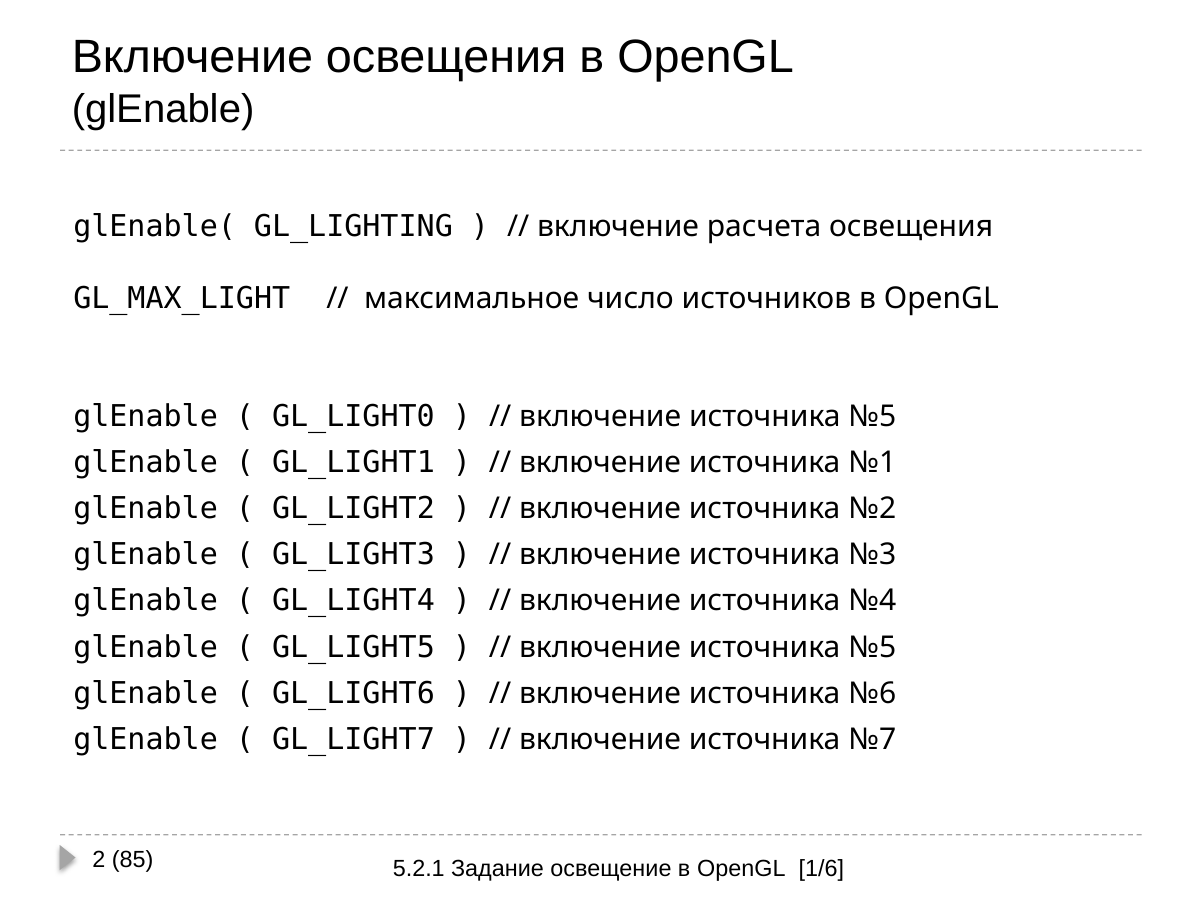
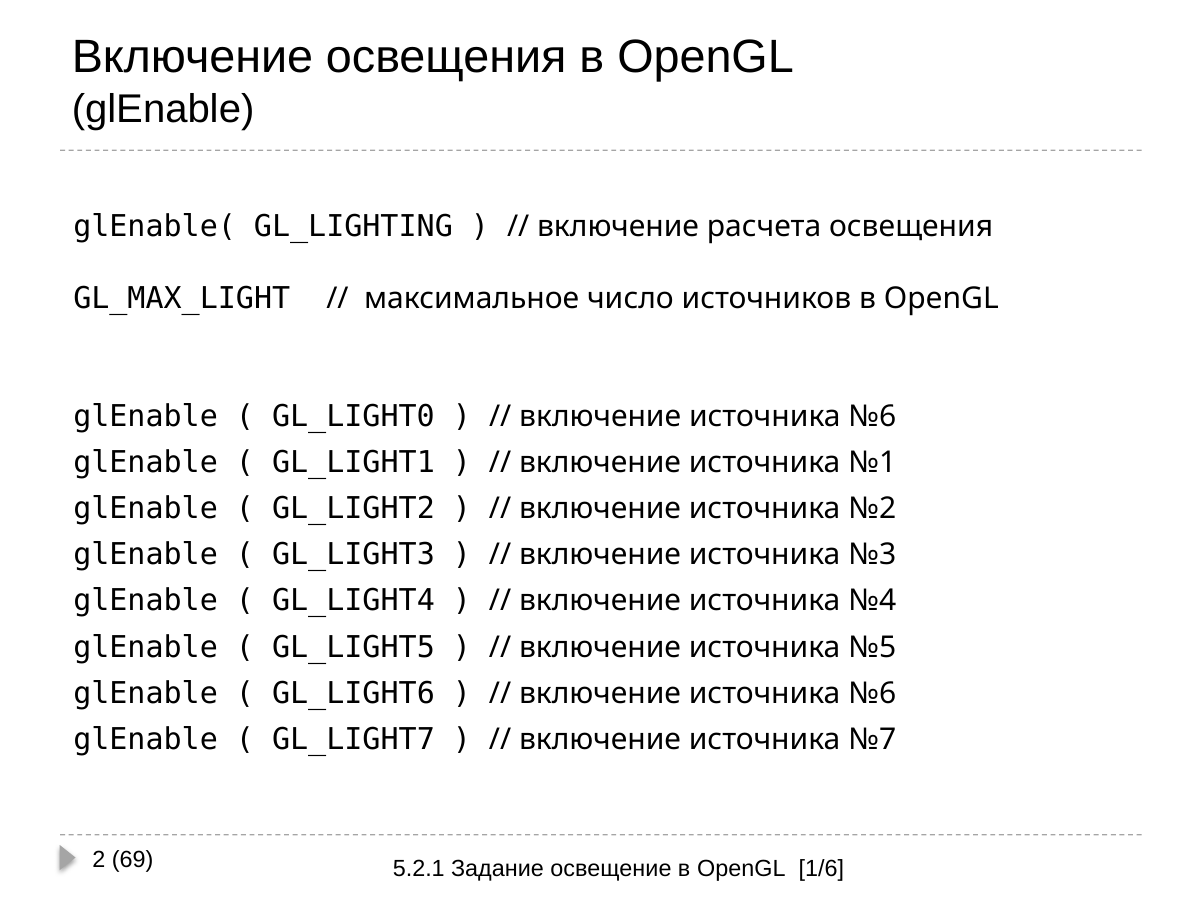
№5: №5 -> №6 (872, 417)
85: 85 -> 69 (133, 860)
